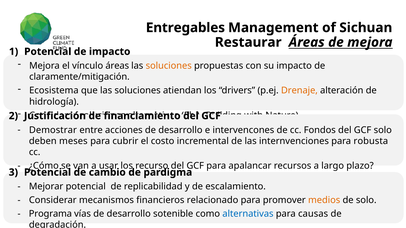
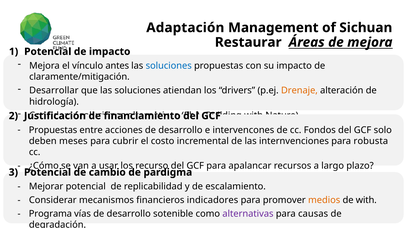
Entregables: Entregables -> Adaptación (185, 28)
vínculo áreas: áreas -> antes (117, 66)
soluciones colour: orange -> blue (169, 66)
Ecosistema: Ecosistema -> Desarrollar (54, 91)
Demostrar: Demostrar -> Propuestas (53, 130)
relacionado: relacionado -> indicadores (213, 200)
de solo: solo -> with (366, 200)
alternativas colour: blue -> purple (248, 214)
